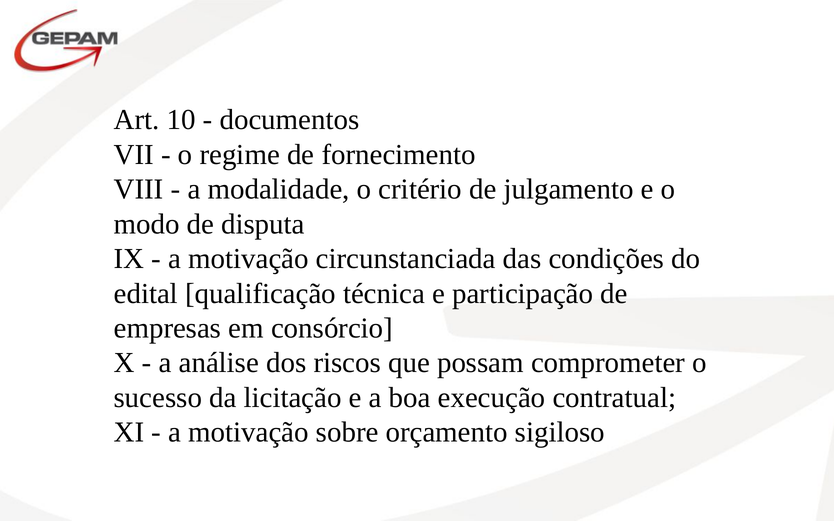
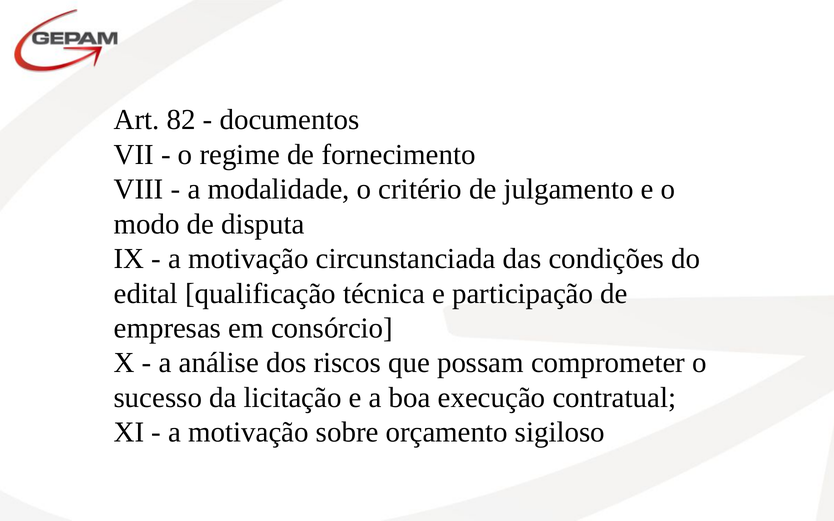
10: 10 -> 82 (181, 120)
